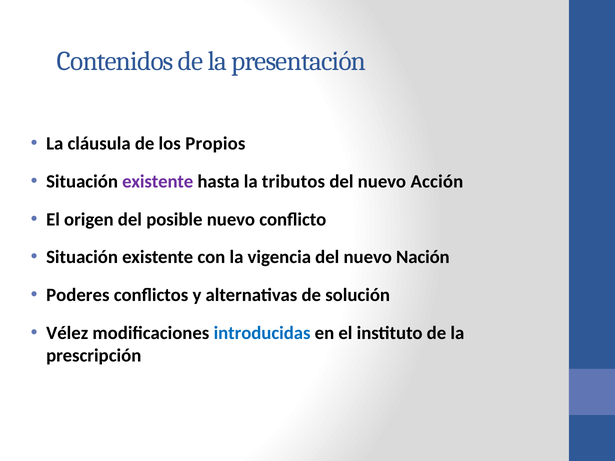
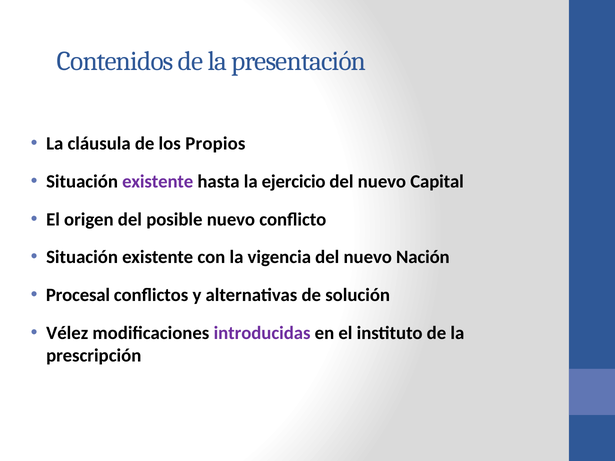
tributos: tributos -> ejercicio (294, 182)
Acción: Acción -> Capital (437, 182)
Poderes: Poderes -> Procesal (78, 295)
introducidas colour: blue -> purple (262, 333)
